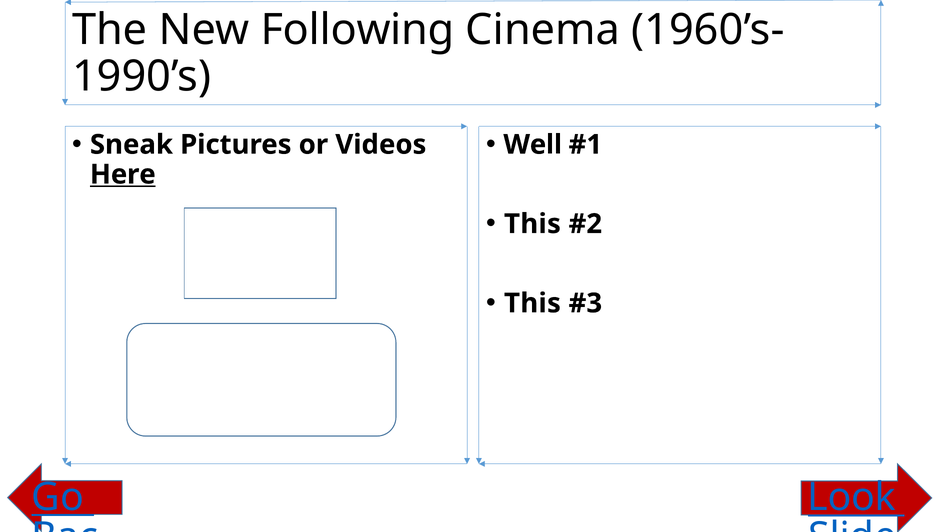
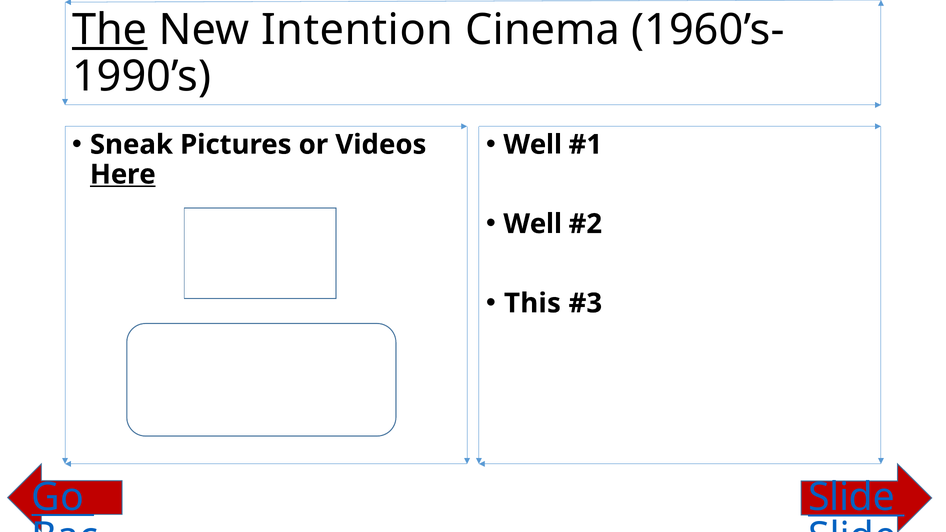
The underline: none -> present (110, 30)
Following: Following -> Intention (357, 30)
This: This -> Well (533, 224)
Look: Look -> Slide (851, 498)
